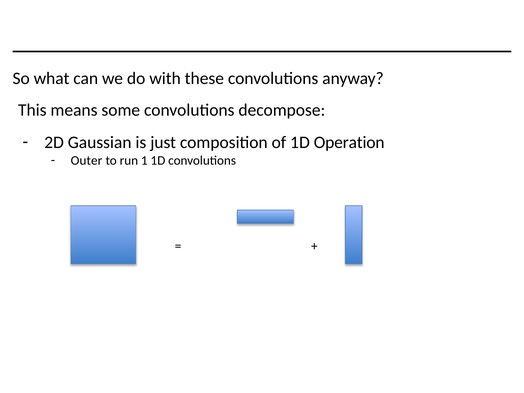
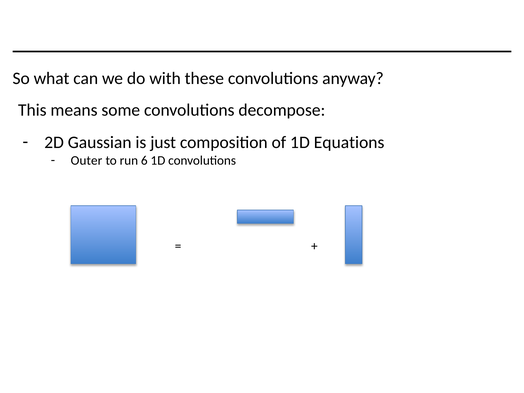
Operation: Operation -> Equations (349, 143)
1: 1 -> 6 (144, 161)
